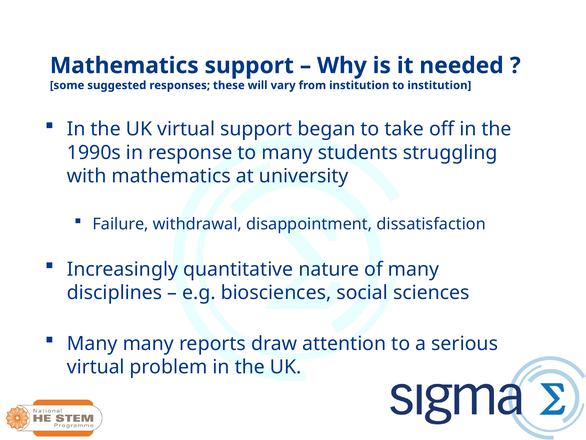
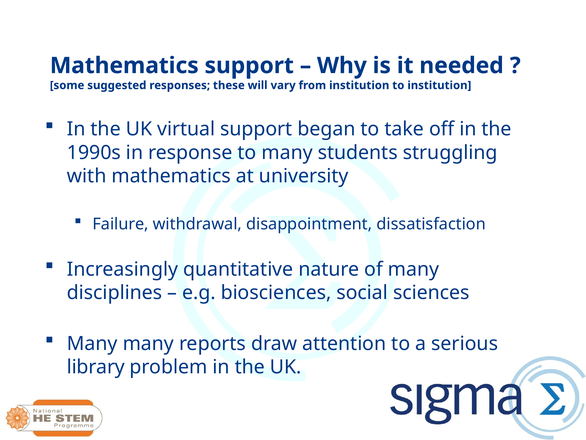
virtual: virtual -> library (96, 367)
